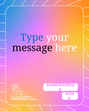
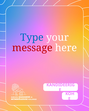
message colour: black -> red (32, 48)
